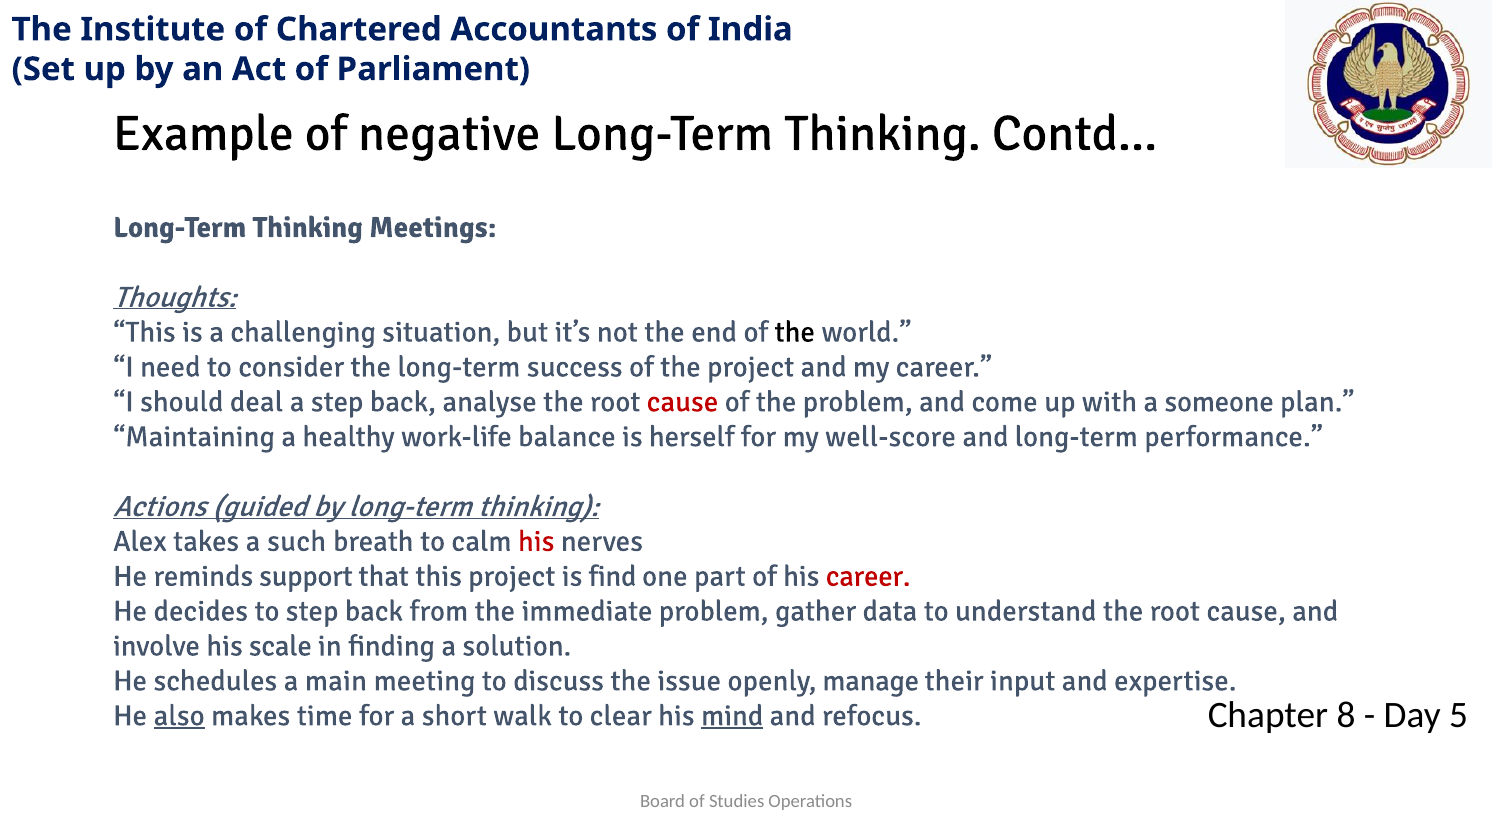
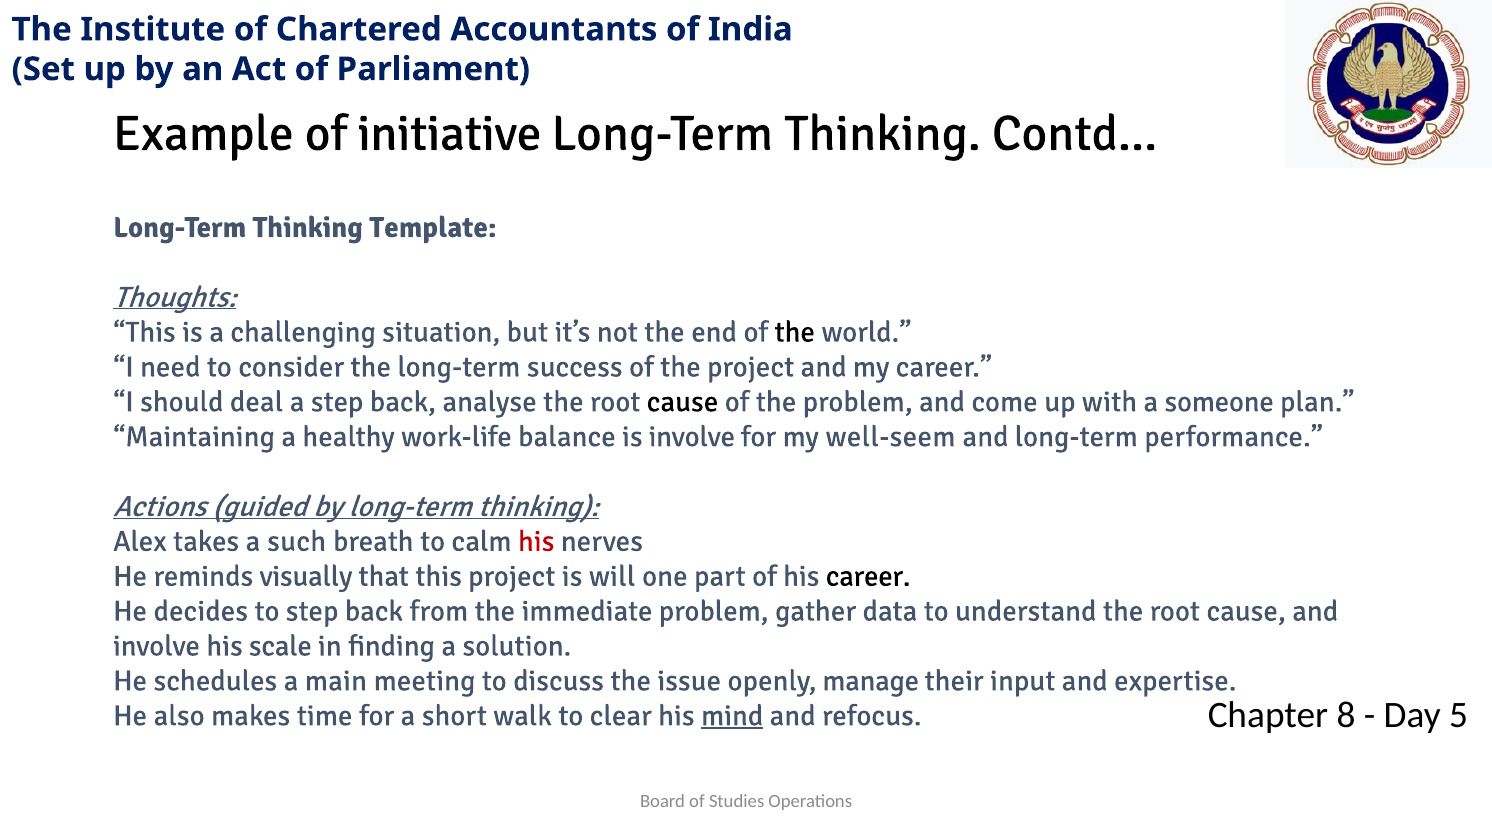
negative: negative -> initiative (449, 133)
Meetings: Meetings -> Template (433, 227)
cause colour: red -> black (682, 402)
is herself: herself -> involve (692, 437)
well-score: well-score -> well-seem (890, 437)
support: support -> visually (306, 576)
find: find -> will (612, 576)
career colour: red -> black (868, 576)
also underline: present -> none (179, 716)
